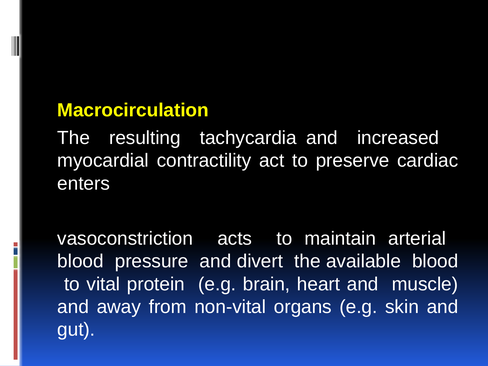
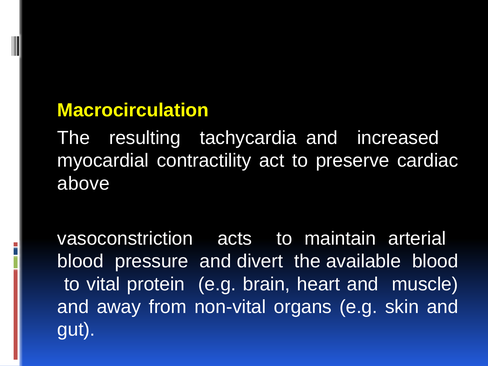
enters: enters -> above (84, 183)
